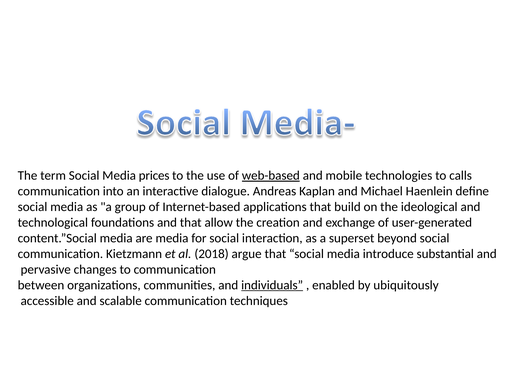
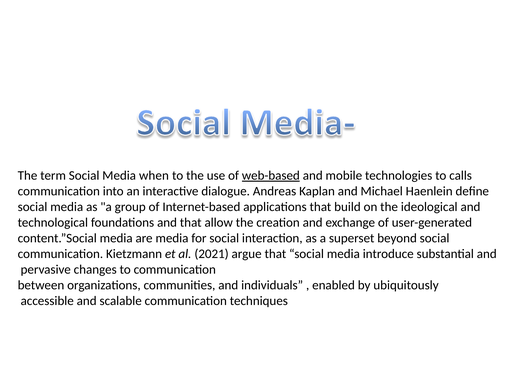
prices: prices -> when (154, 175)
2018: 2018 -> 2021 (212, 254)
individuals underline: present -> none (272, 285)
